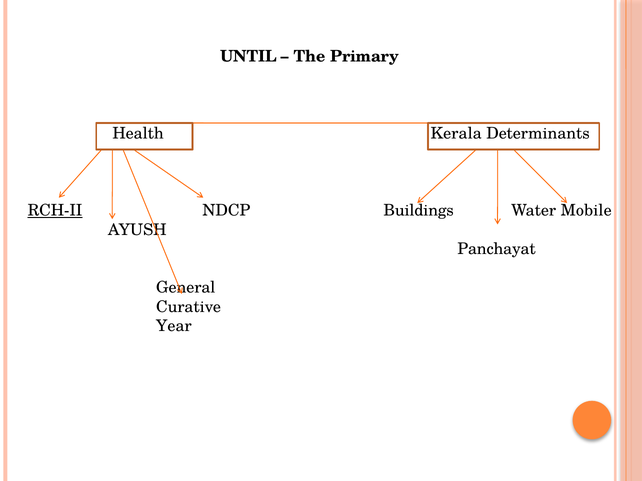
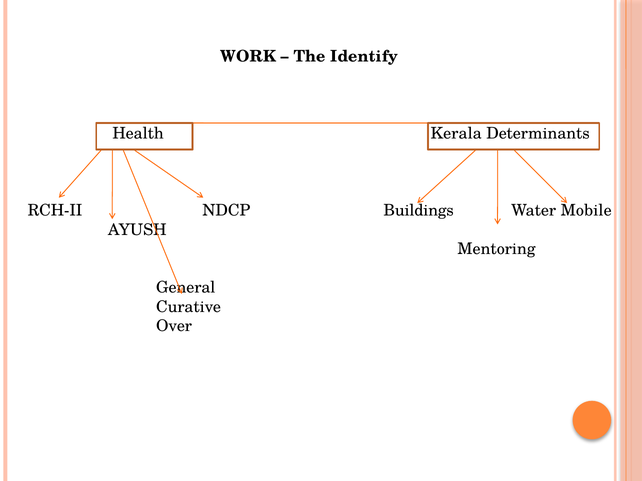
UNTIL: UNTIL -> WORK (248, 57)
Primary: Primary -> Identify (364, 57)
RCH-II underline: present -> none (55, 211)
Panchayat: Panchayat -> Mentoring (496, 249)
Year: Year -> Over (174, 326)
